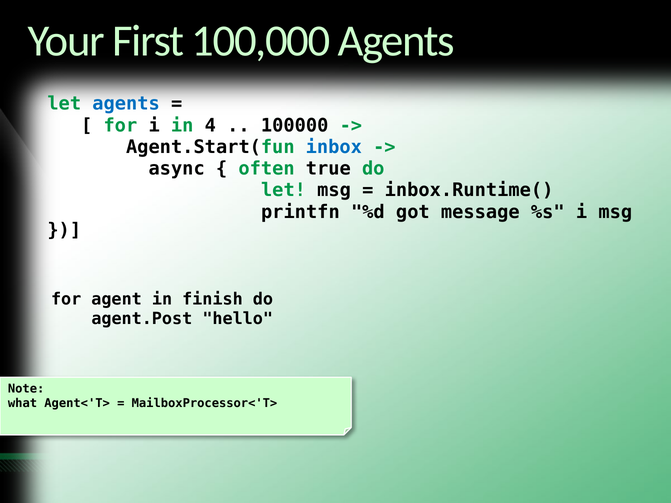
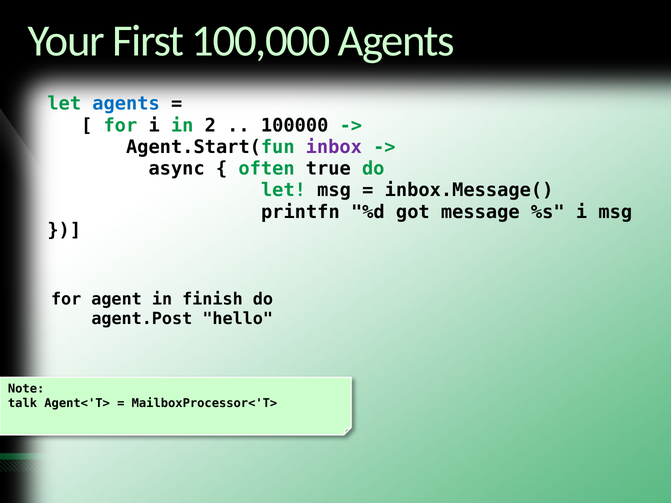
4: 4 -> 2 (210, 126)
inbox colour: blue -> purple (334, 147)
inbox.Runtime(: inbox.Runtime( -> inbox.Message( (469, 190)
what: what -> talk (23, 403)
